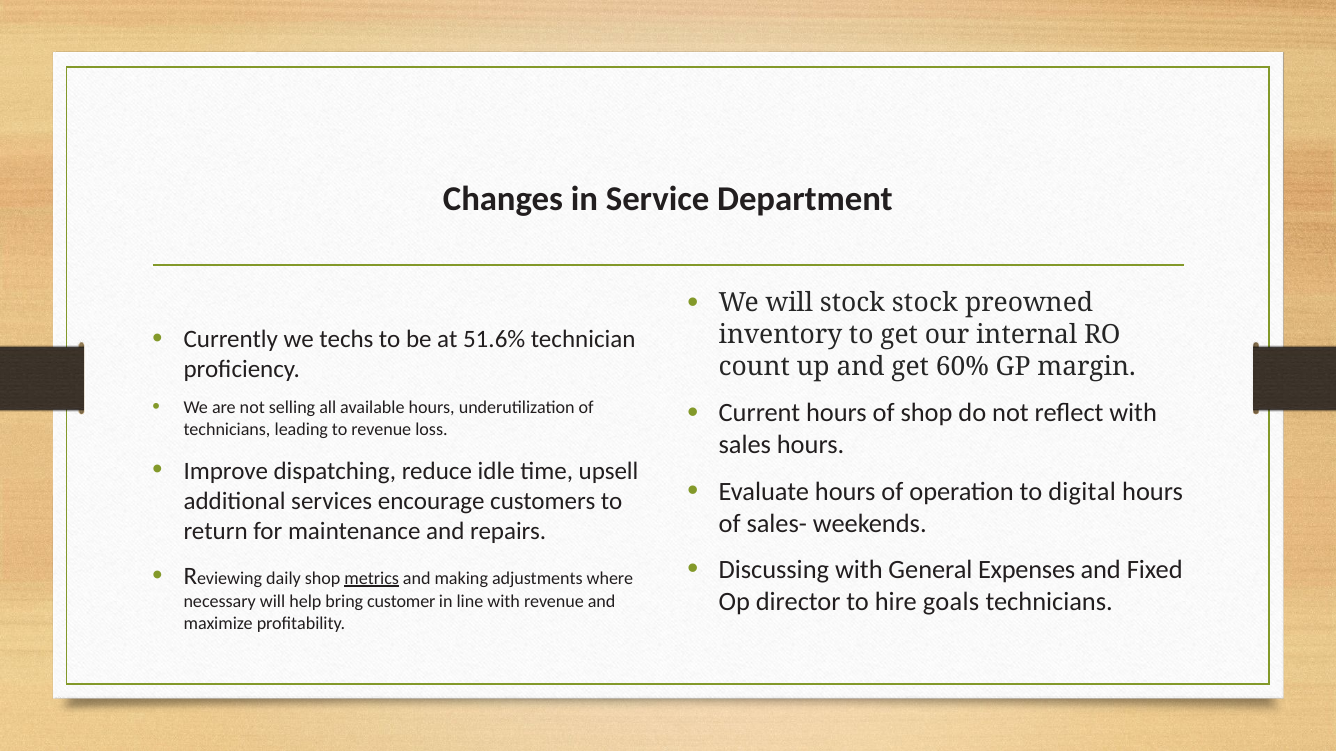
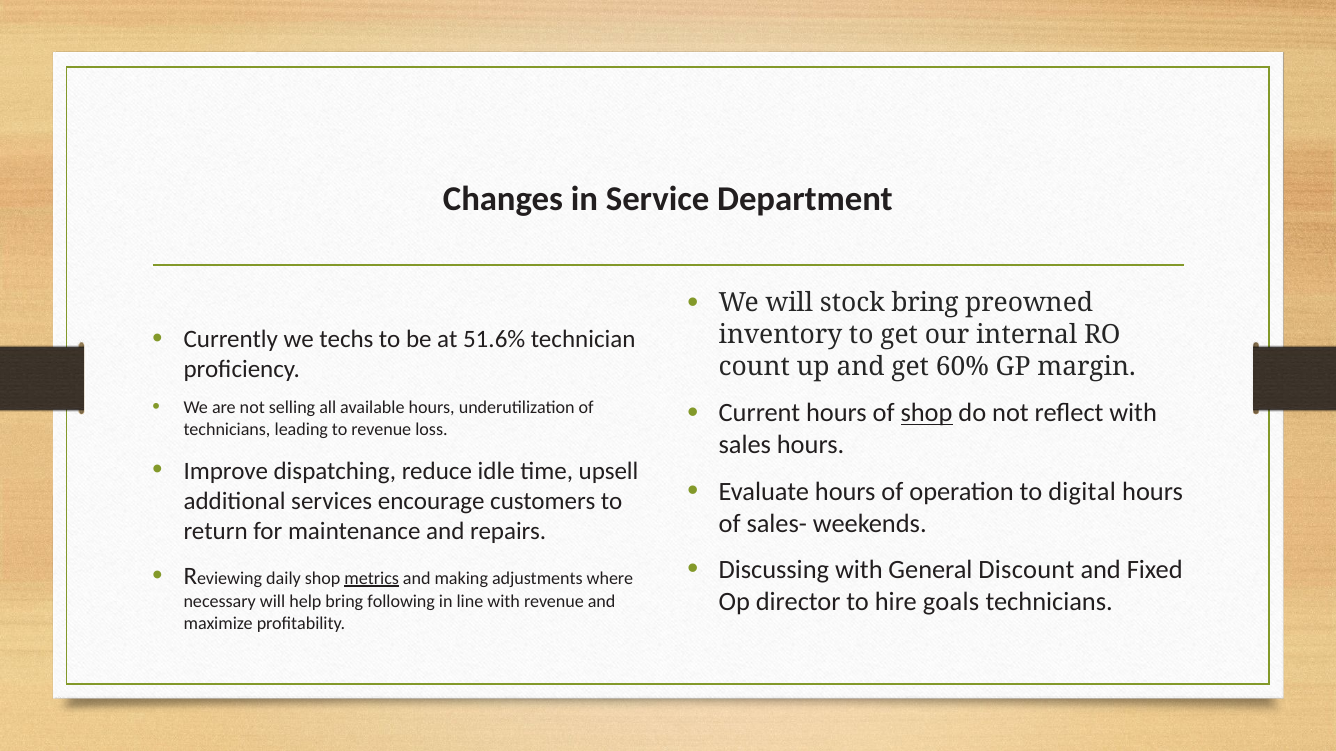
stock stock: stock -> bring (925, 303)
shop underline: none -> present (927, 413)
Expenses: Expenses -> Discount (1026, 570)
customer: customer -> following (401, 602)
